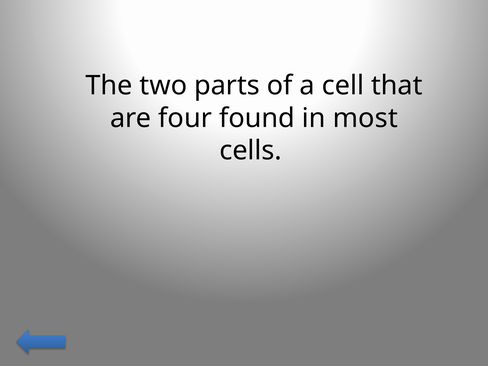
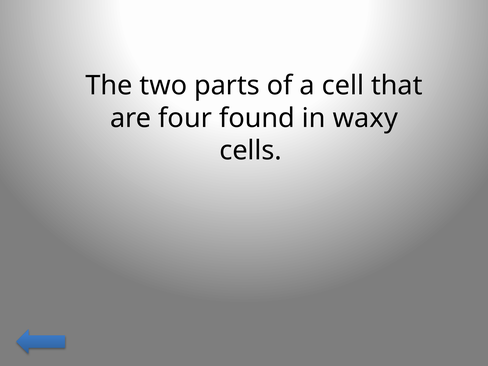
most: most -> waxy (365, 118)
